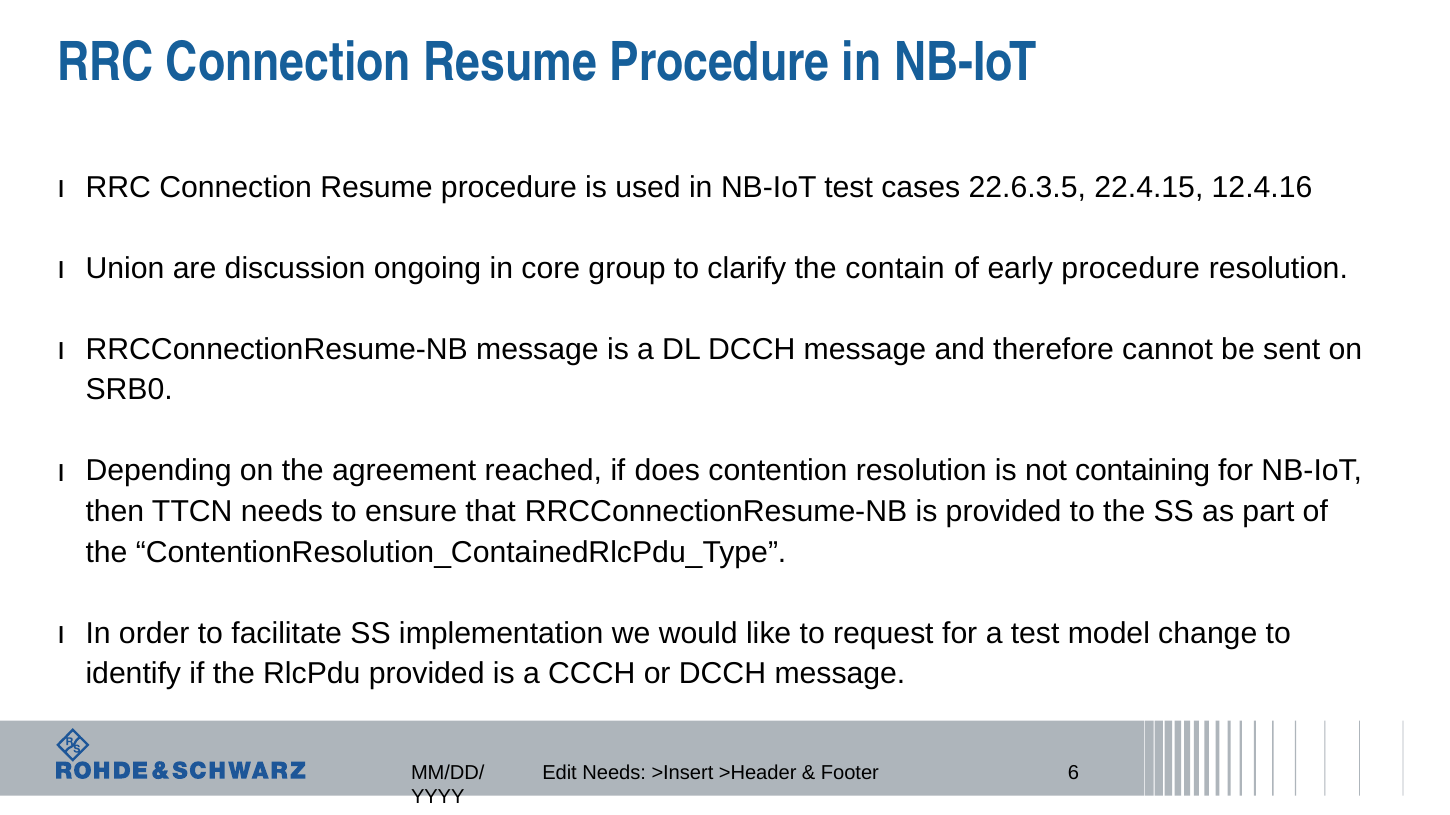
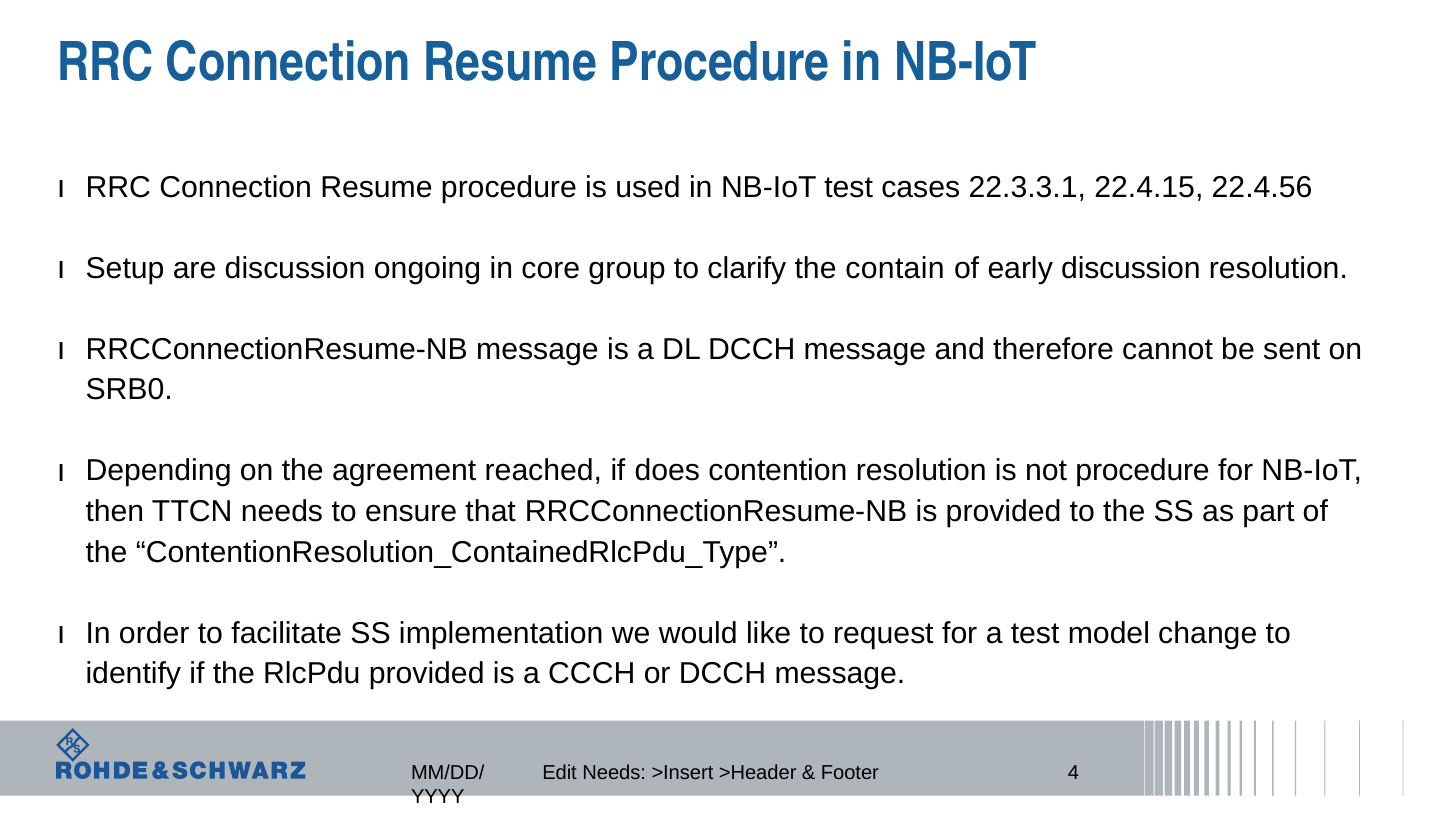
22.6.3.5: 22.6.3.5 -> 22.3.3.1 (1027, 187)
12.4.16: 12.4.16 -> 22.4.56 (1262, 187)
Union: Union -> Setup (125, 268)
early procedure: procedure -> discussion (1131, 268)
not containing: containing -> procedure (1143, 471)
6: 6 -> 4 (1073, 773)
